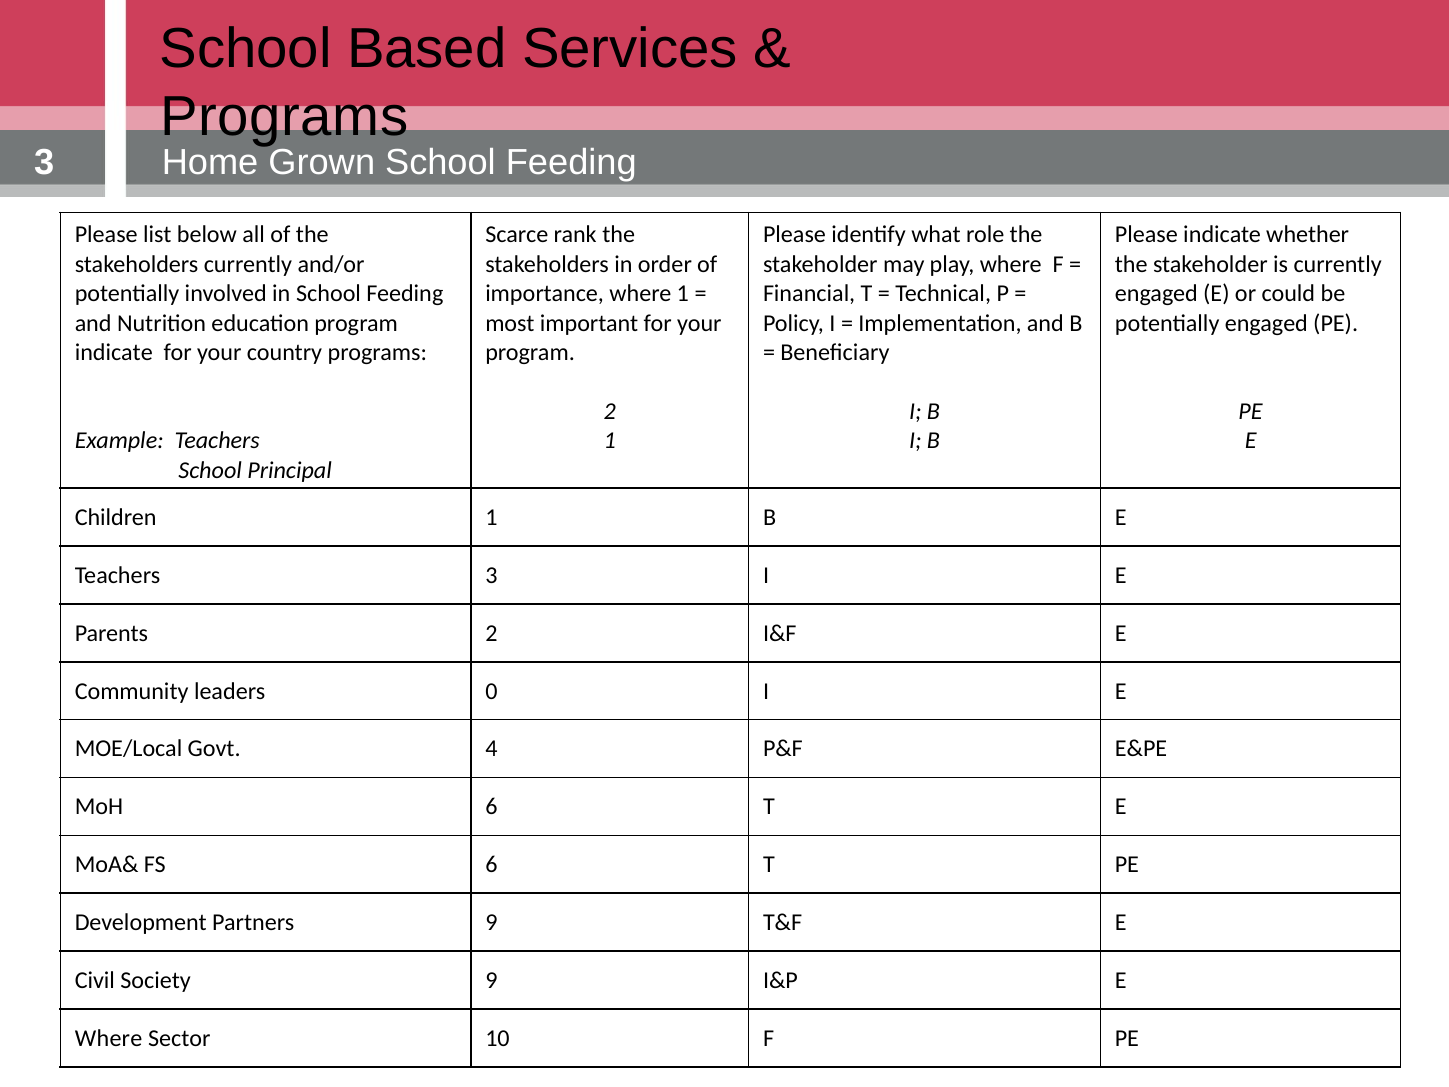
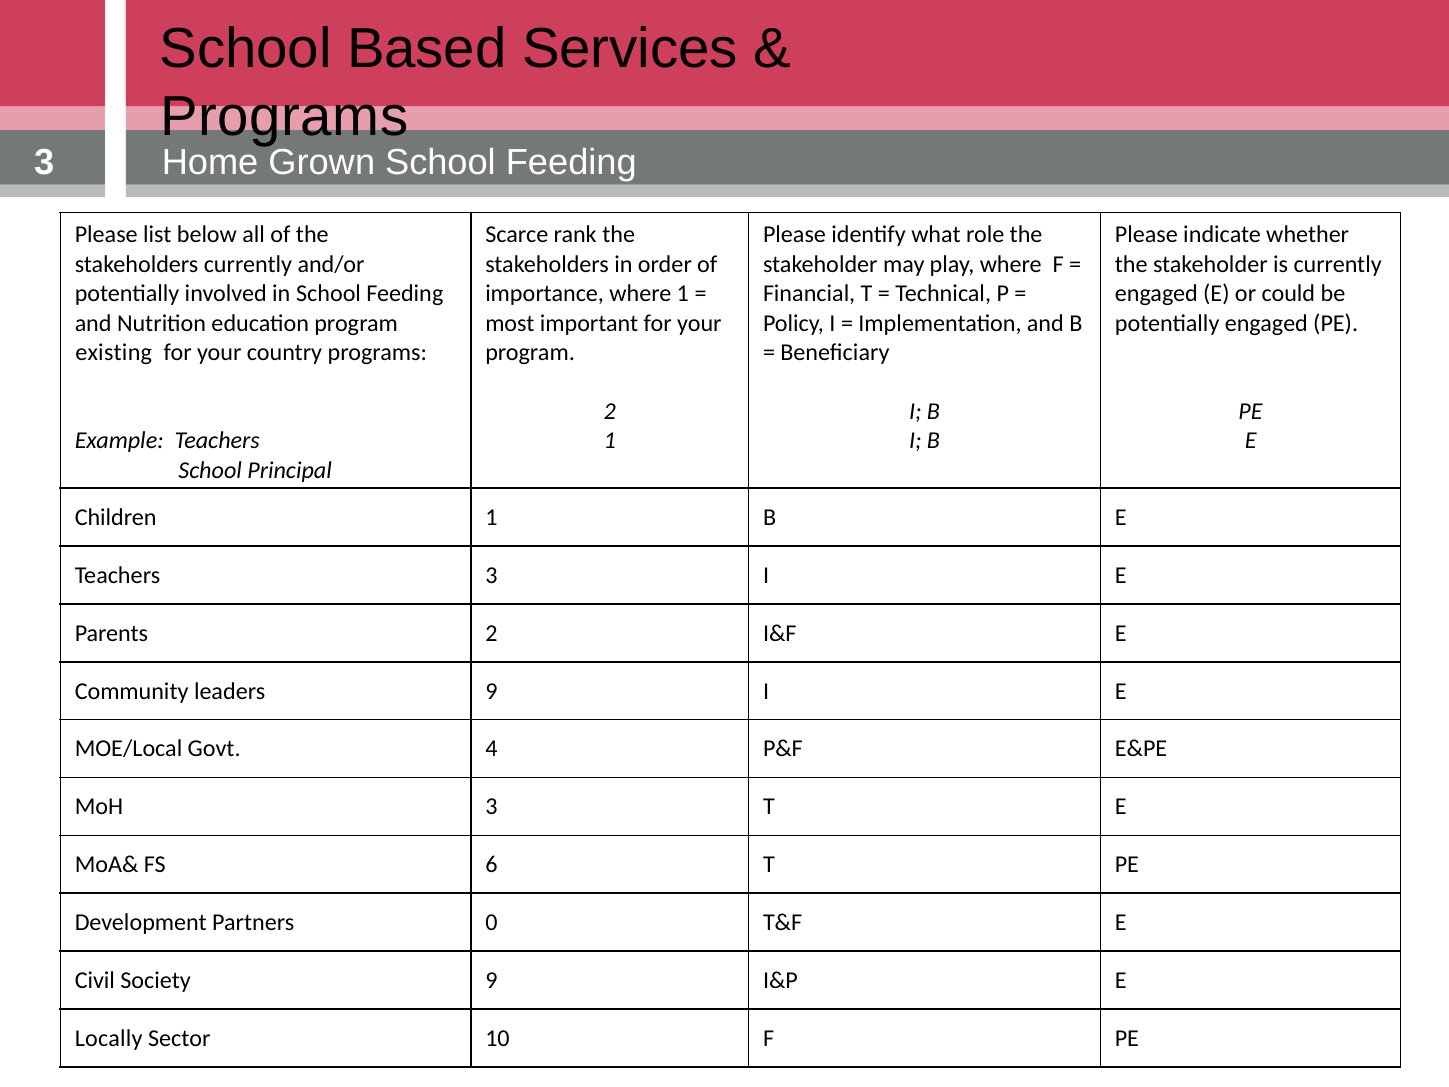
indicate: indicate -> existing (114, 352)
leaders 0: 0 -> 9 (491, 691)
MoH 6: 6 -> 3 (491, 807)
Partners 9: 9 -> 0 (491, 923)
Where: Where -> Locally (109, 1038)
